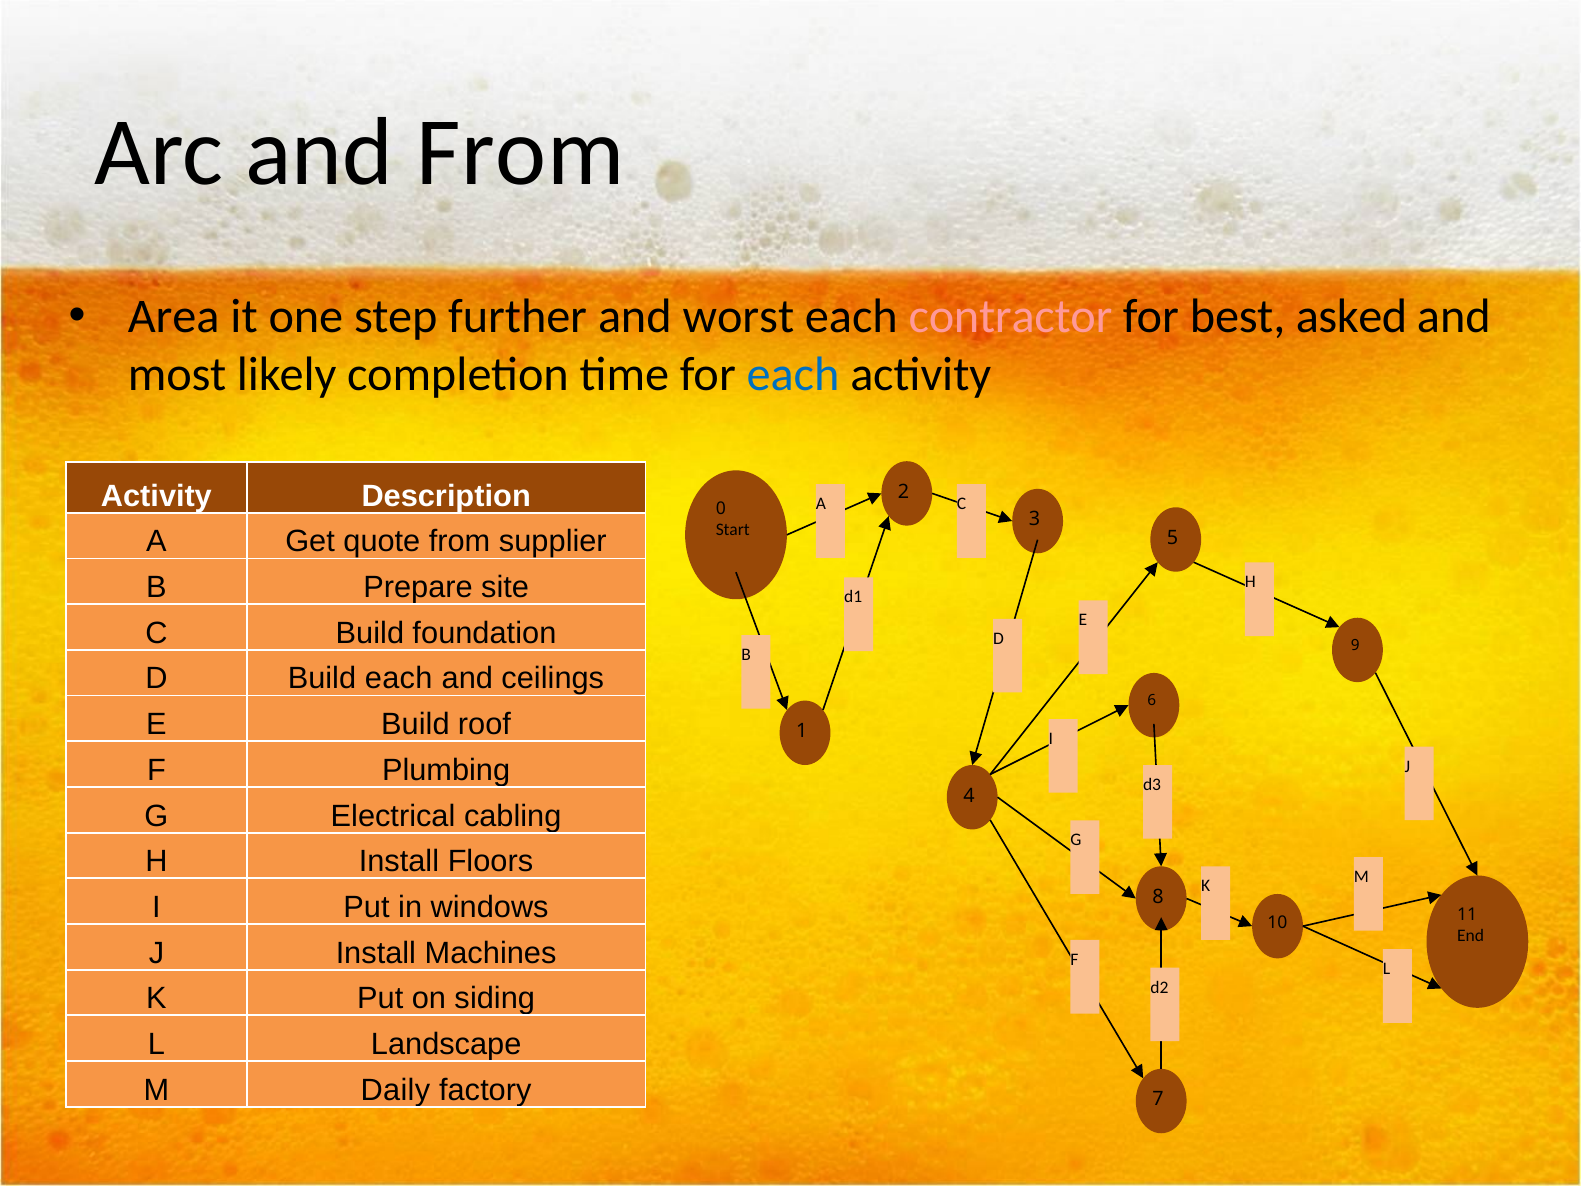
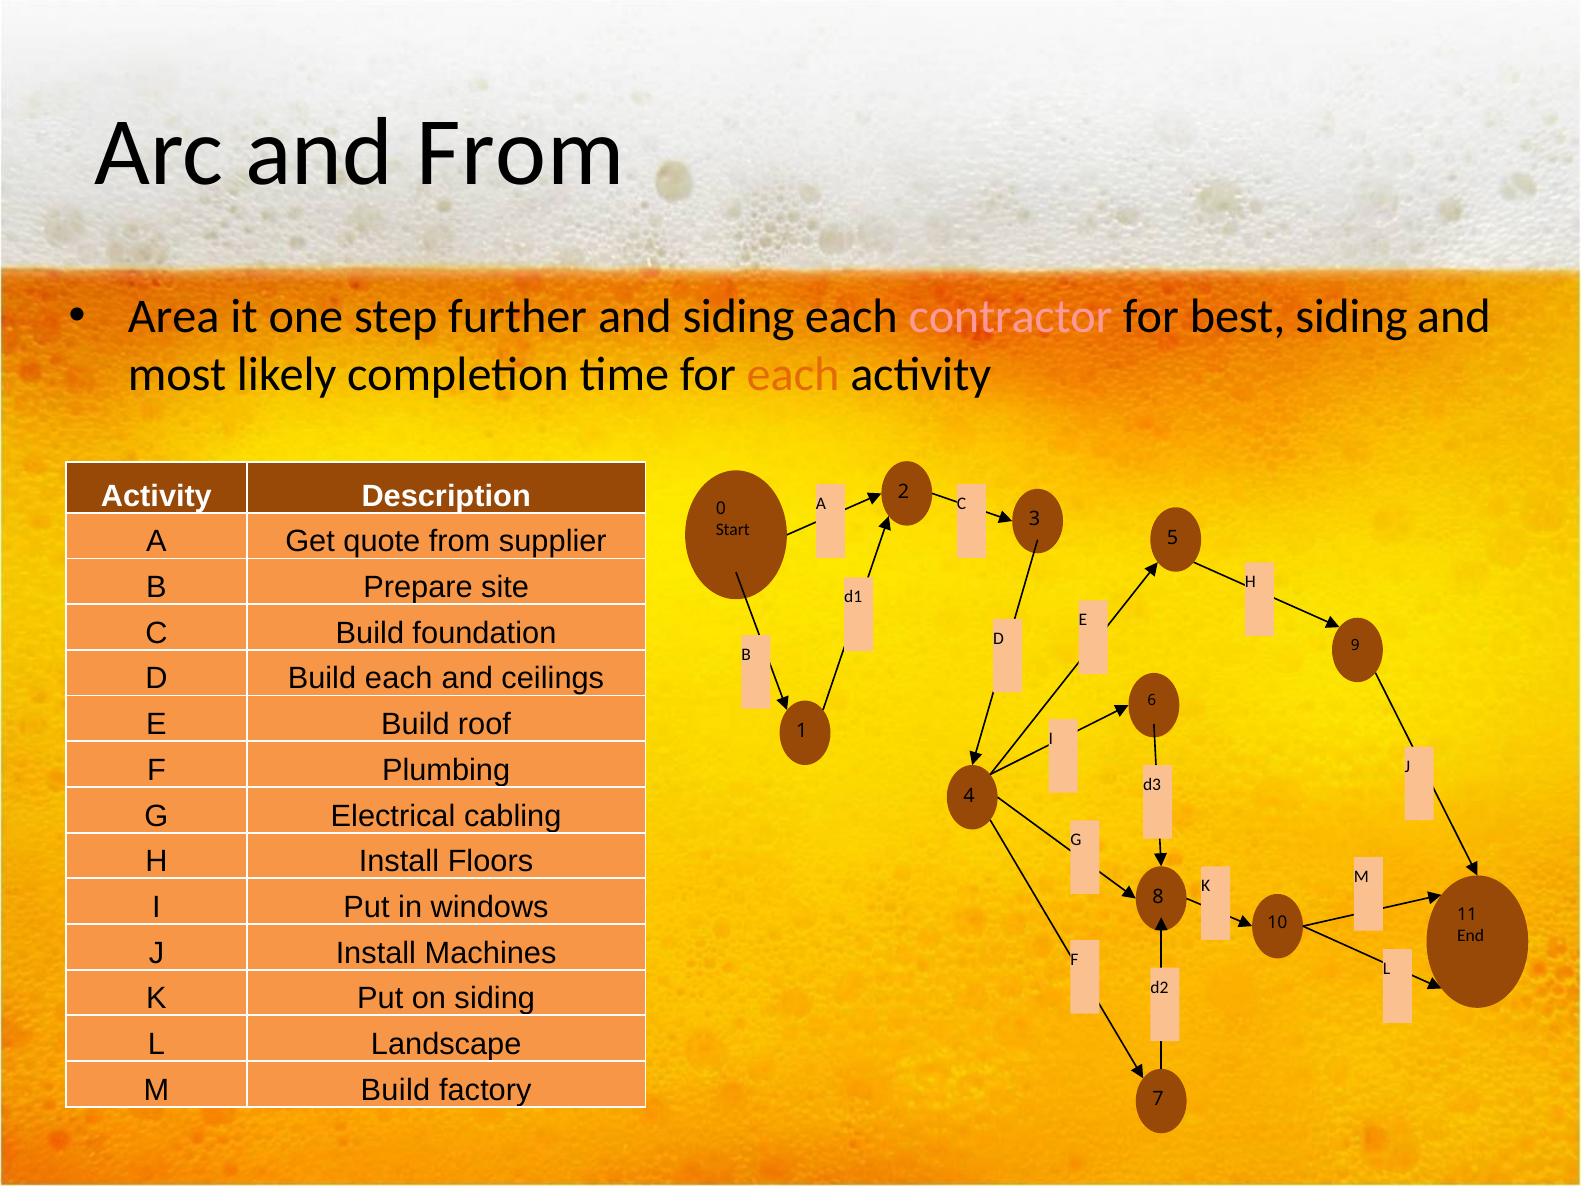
and worst: worst -> siding (739, 317)
best asked: asked -> siding (1352, 317)
each colour: blue -> orange (793, 375)
M Daily: Daily -> Build (395, 1090)
